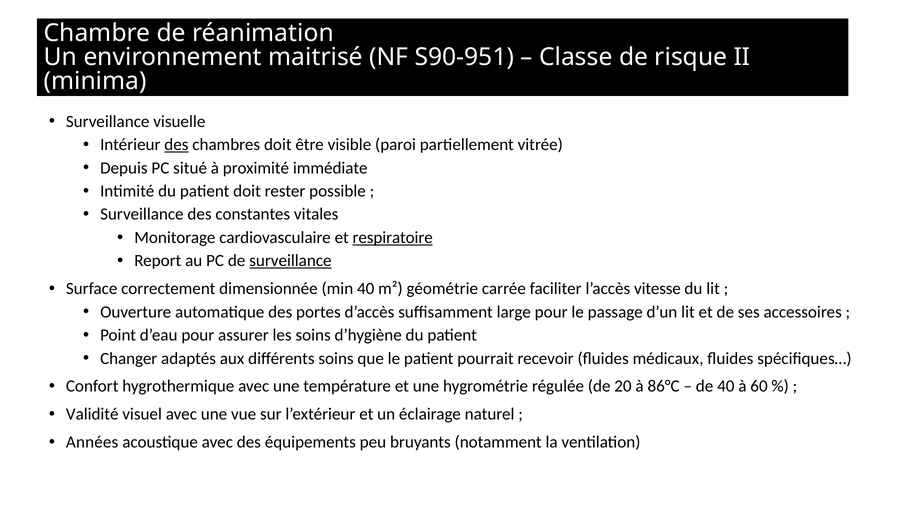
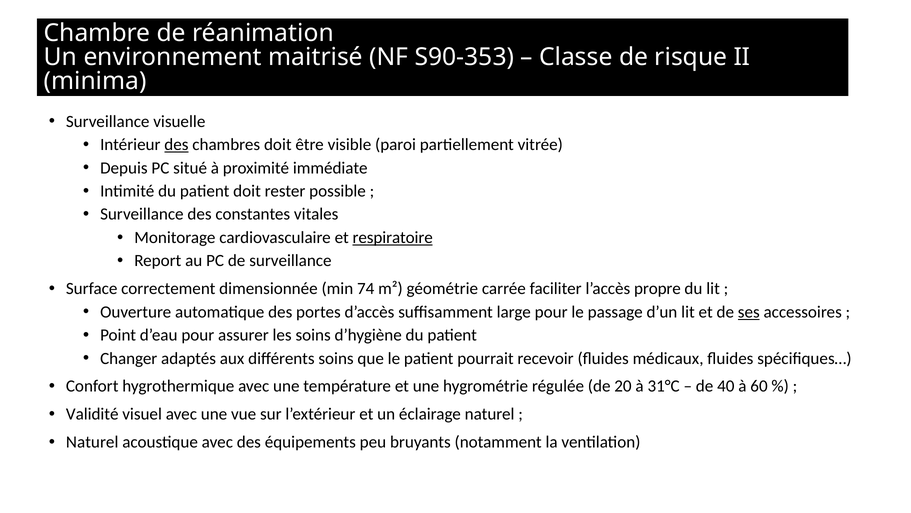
S90-951: S90-951 -> S90-353 (464, 57)
surveillance underline: present -> none (290, 260)
min 40: 40 -> 74 (366, 288)
vitesse: vitesse -> propre (657, 288)
ses underline: none -> present (749, 312)
86°C: 86°C -> 31°C (664, 386)
Années: Années -> Naturel (92, 442)
